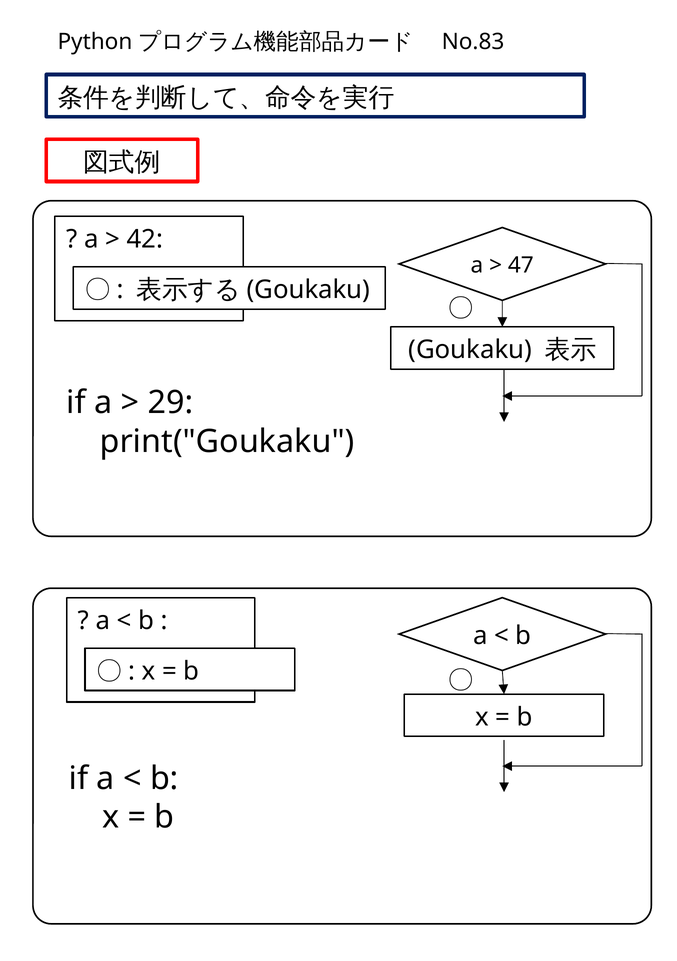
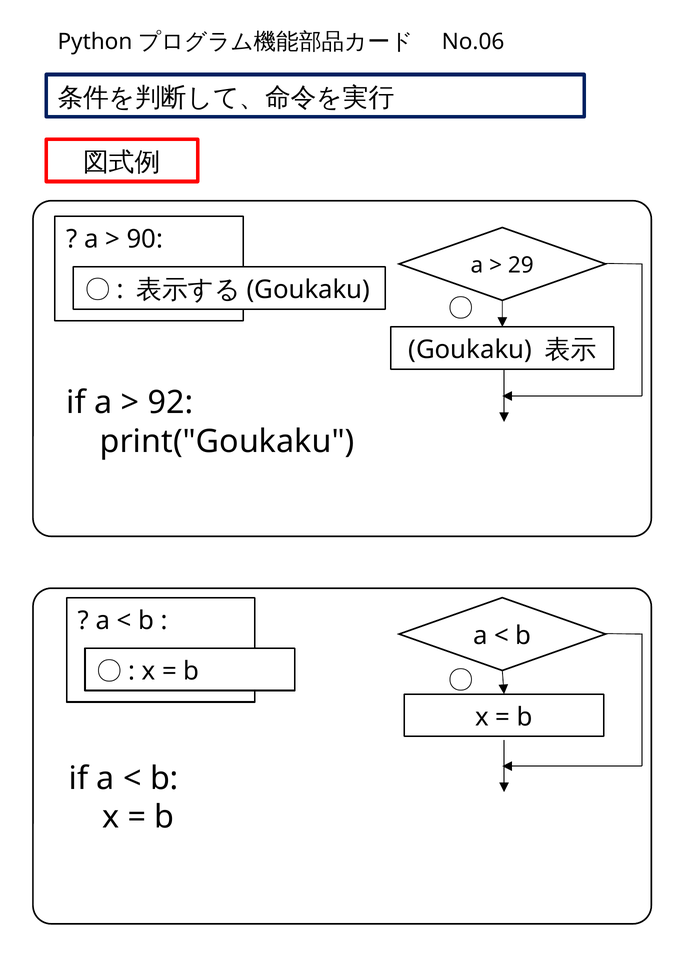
No.83: No.83 -> No.06 (473, 42)
42: 42 -> 90 (145, 239)
47: 47 -> 29 (521, 265)
29: 29 -> 92 (170, 403)
